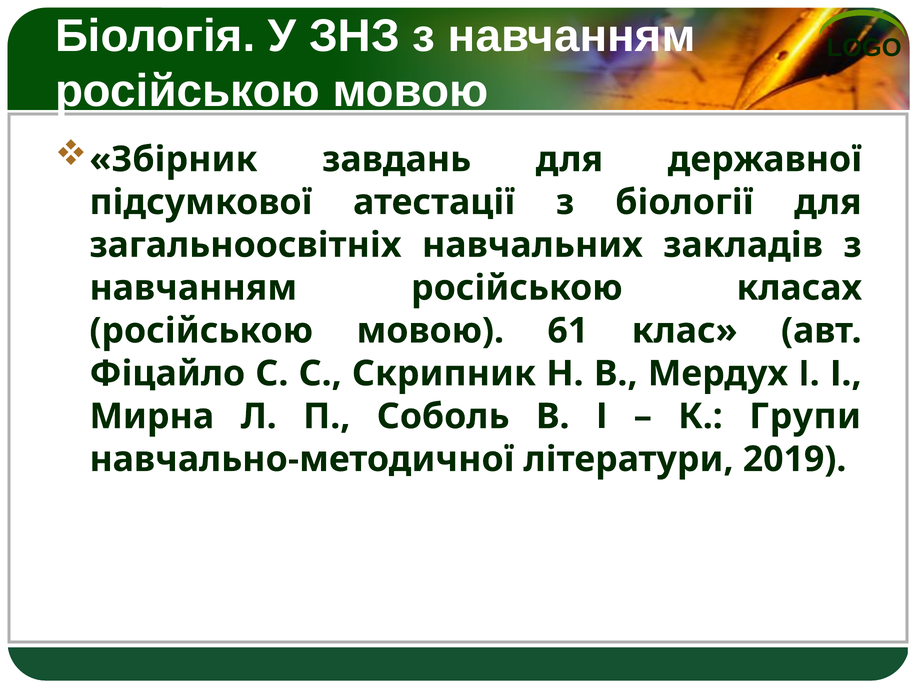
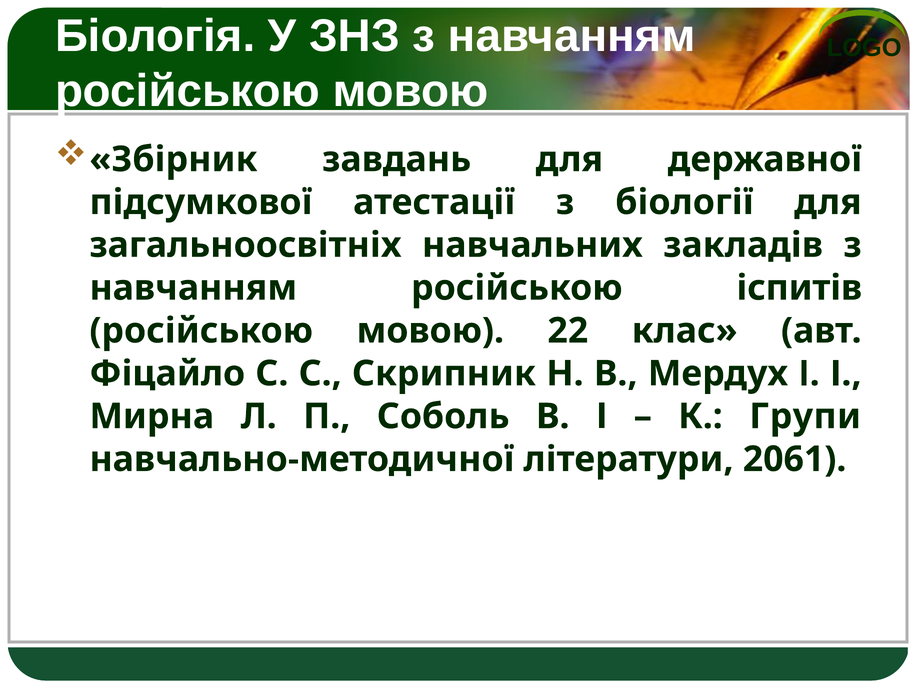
класах: класах -> іспитів (799, 288)
61: 61 -> 22 (568, 331)
2019: 2019 -> 2061 (795, 459)
